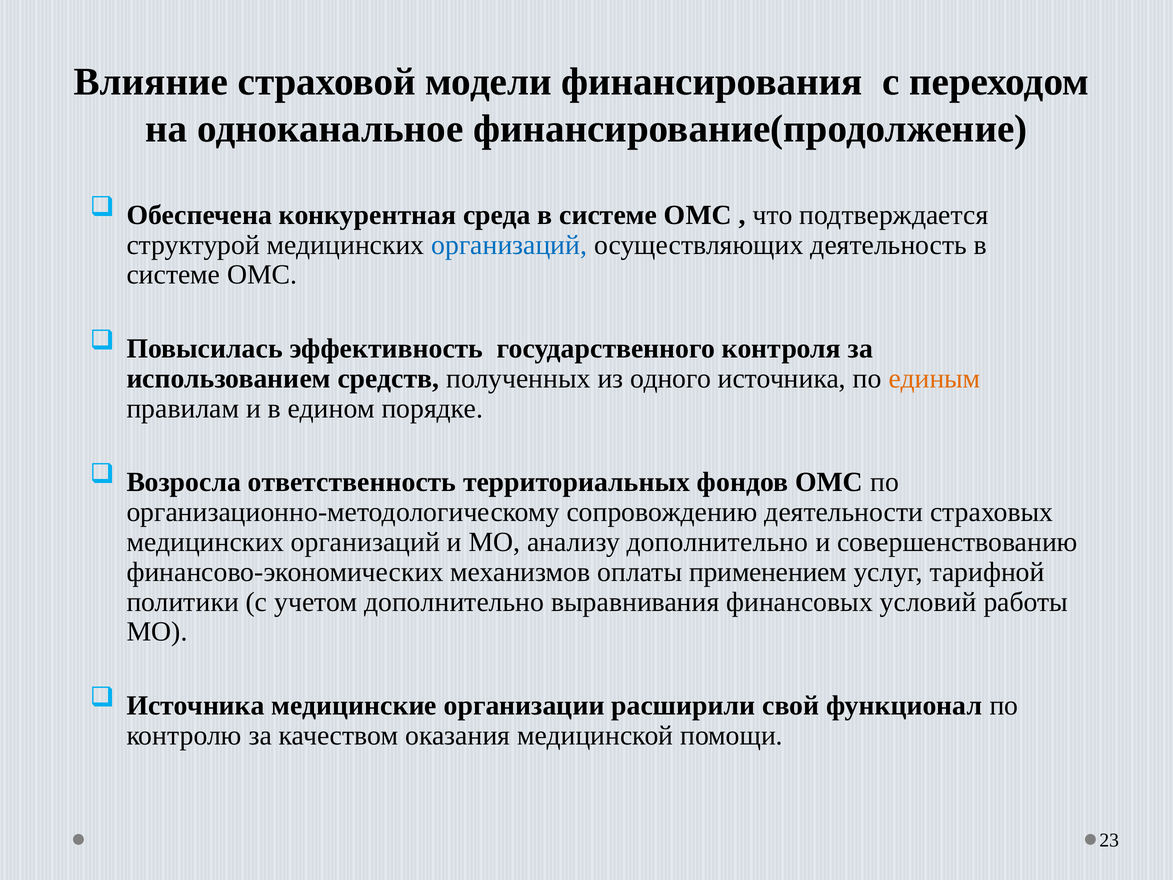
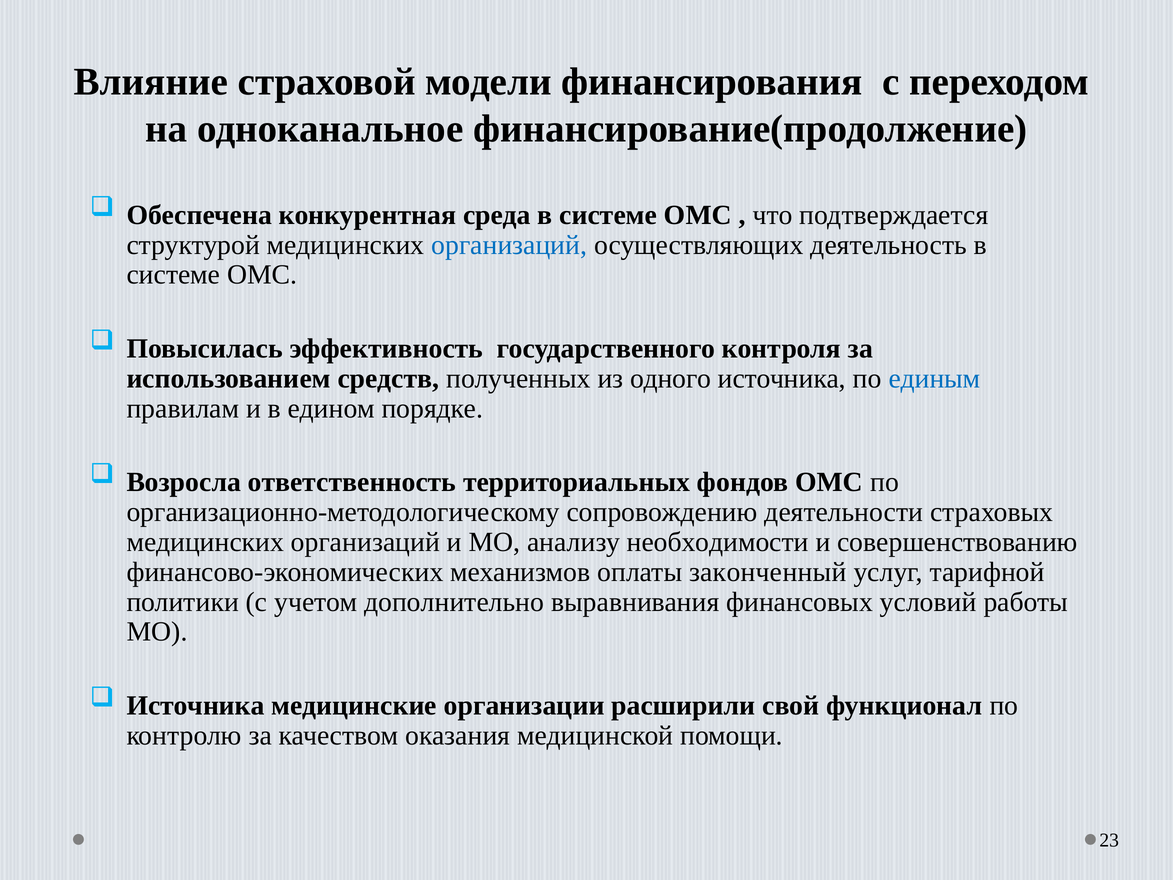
единым colour: orange -> blue (934, 378)
анализу дополнительно: дополнительно -> необходимости (718, 542)
применением: применением -> законченный (768, 572)
